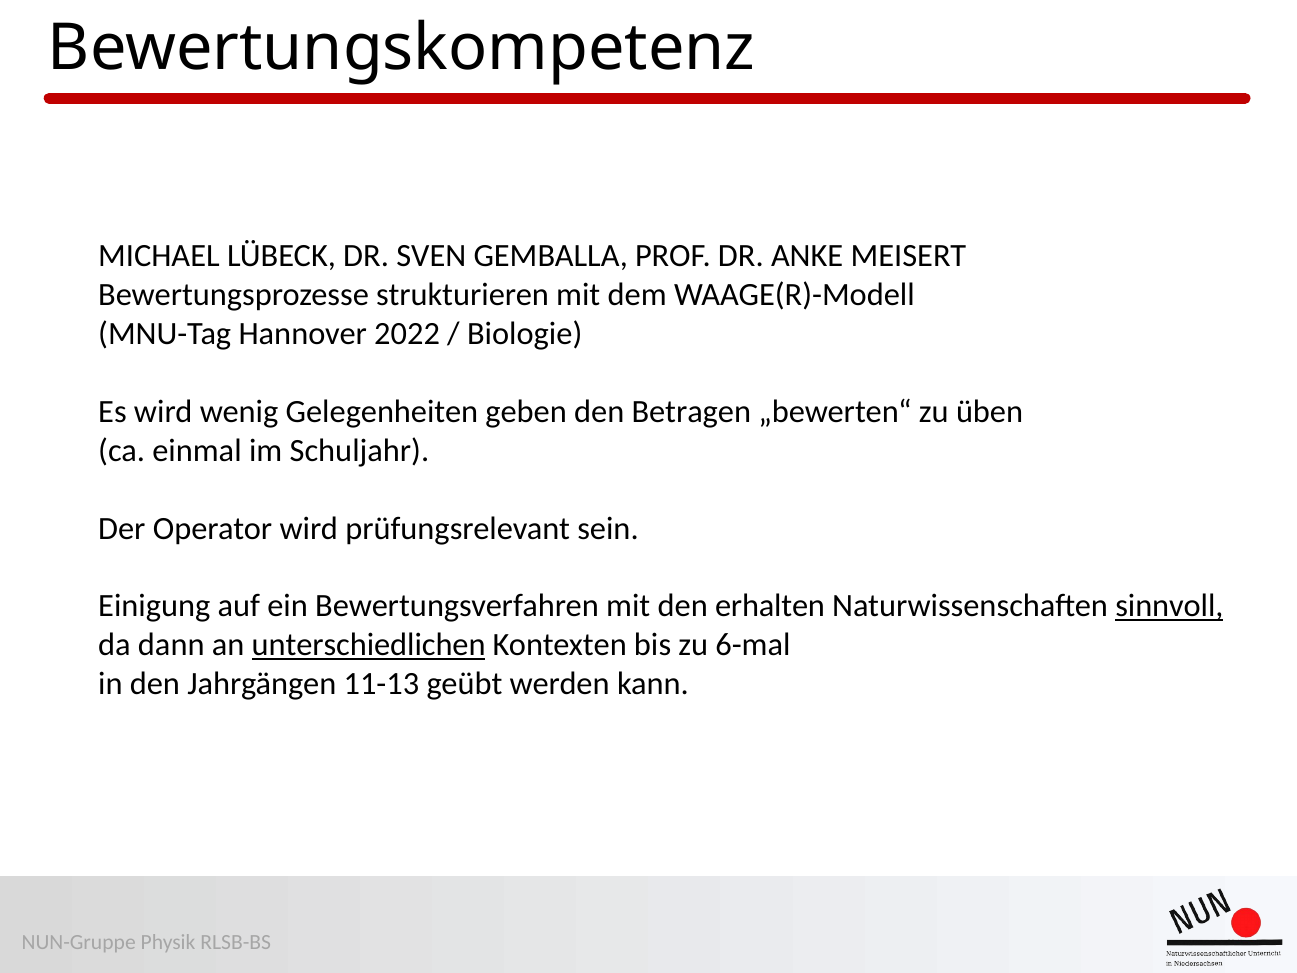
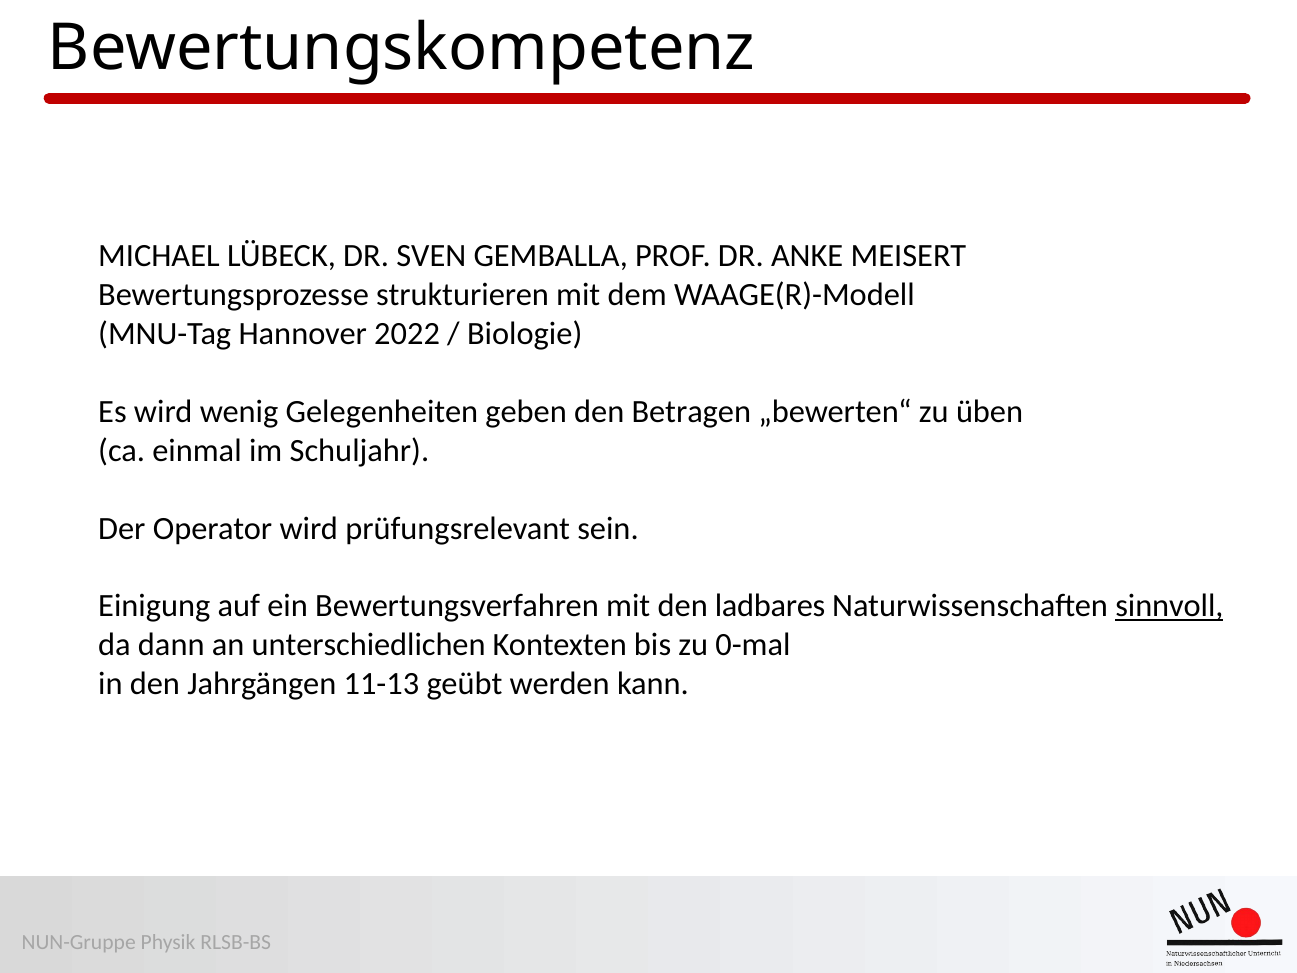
erhalten: erhalten -> ladbares (770, 606)
unterschiedlichen underline: present -> none (369, 645)
6-mal: 6-mal -> 0-mal (753, 645)
